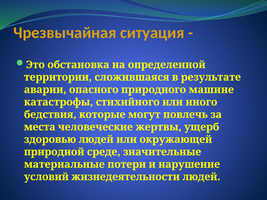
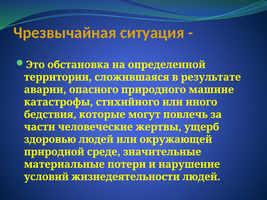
места: места -> части (40, 127)
